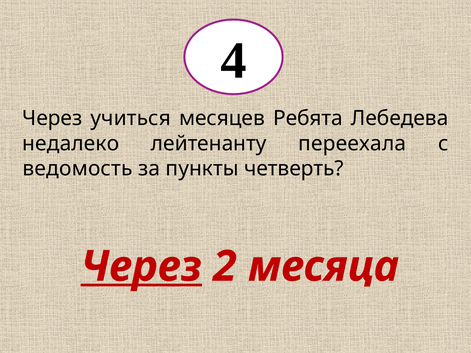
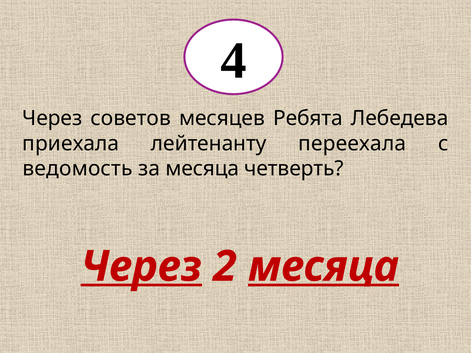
учиться: учиться -> советов (131, 118)
недалеко: недалеко -> приехала (71, 144)
за пункты: пункты -> месяца (202, 169)
месяца underline: none -> present (324, 267)
